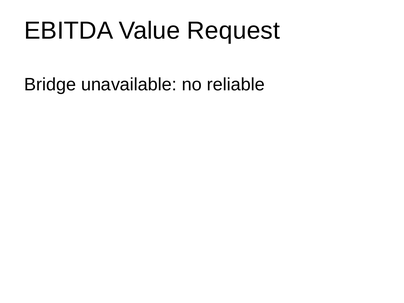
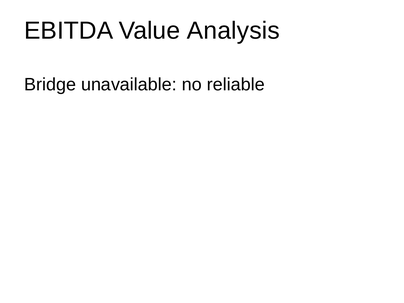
Request: Request -> Analysis (233, 31)
